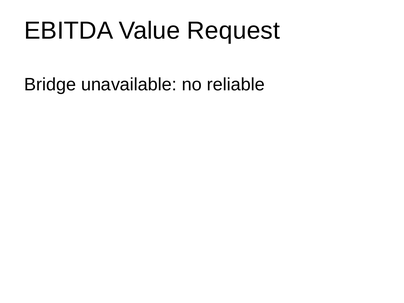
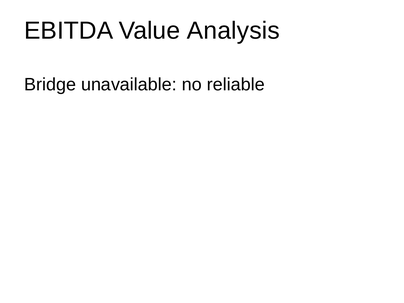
Request: Request -> Analysis (233, 31)
